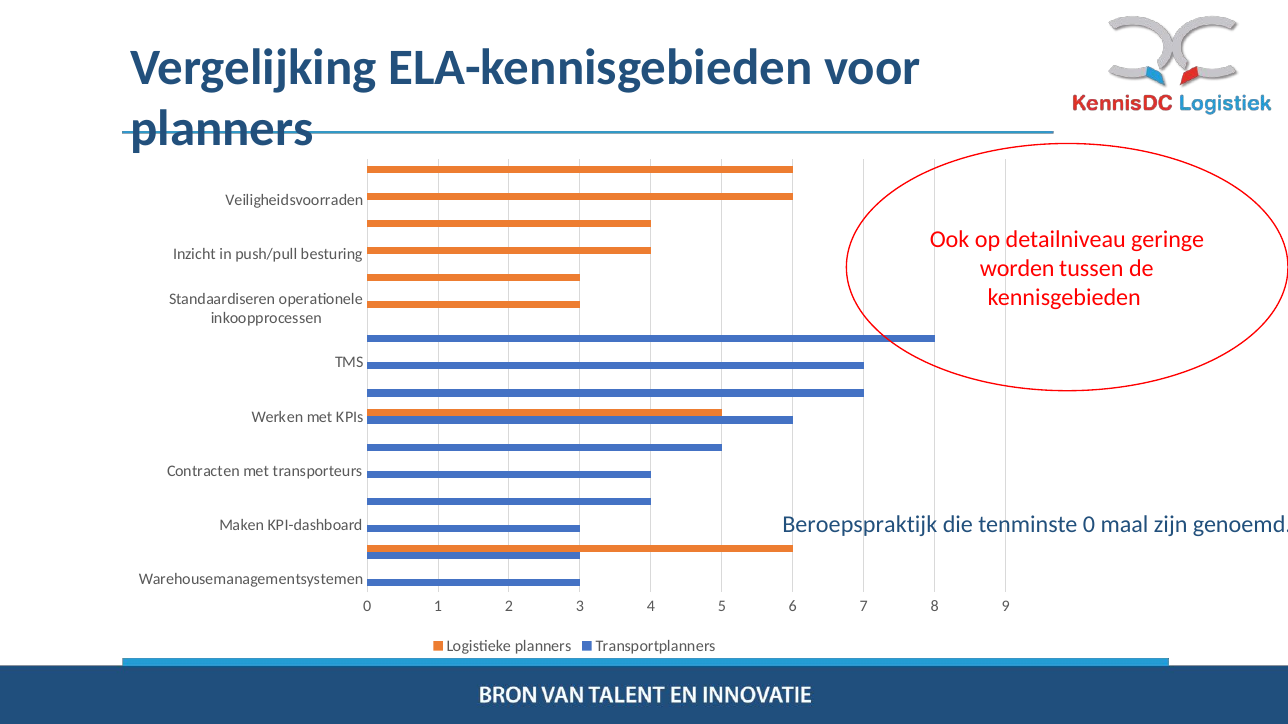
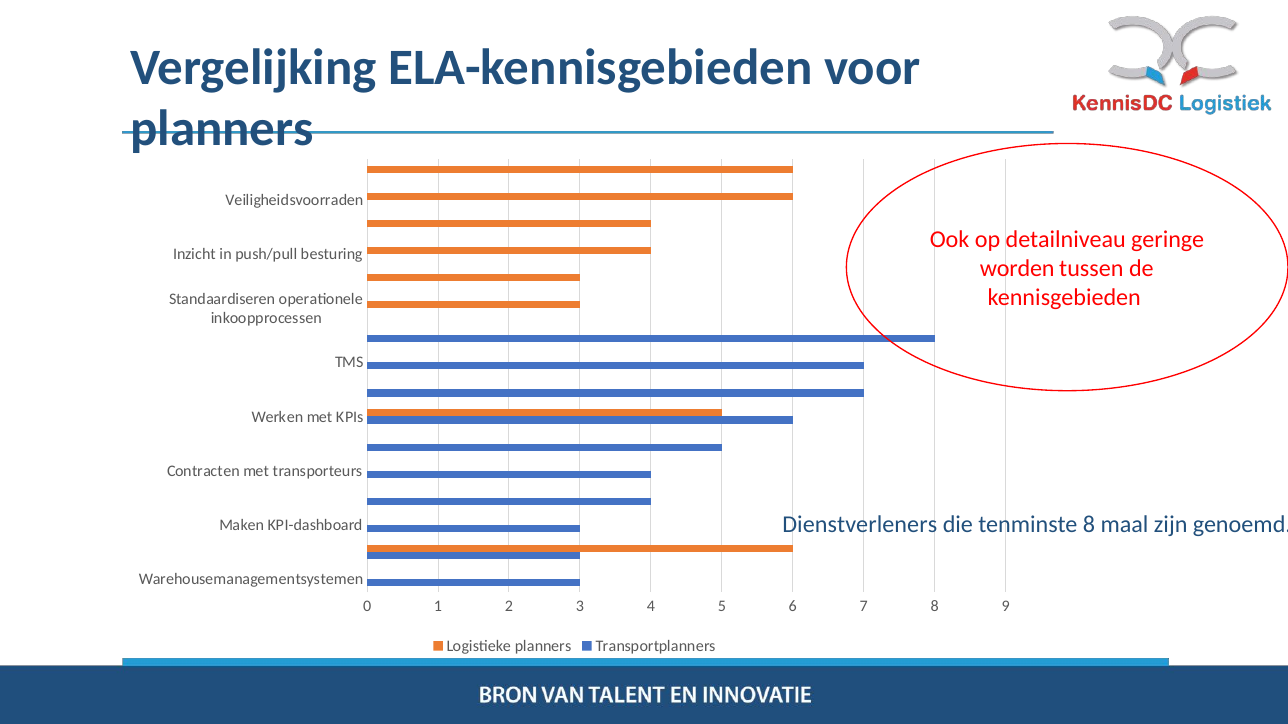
Beroepspraktijk: Beroepspraktijk -> Dienstverleners (860, 525)
tenminste 0: 0 -> 8 (1089, 525)
